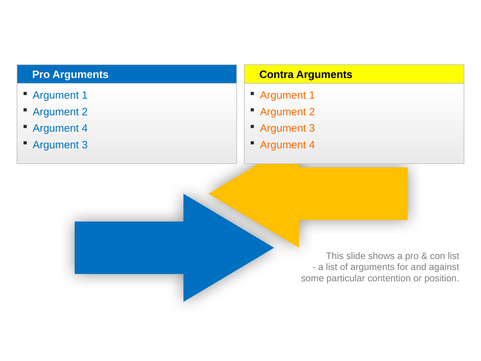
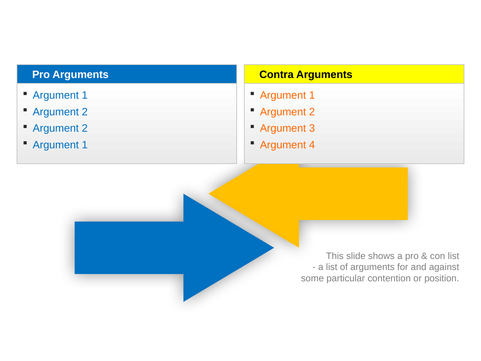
4: 4 -> 2 (85, 128)
3: 3 -> 1 (85, 145)
